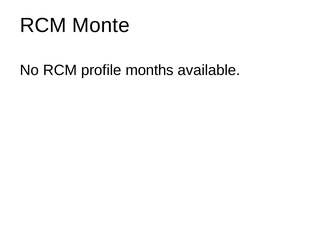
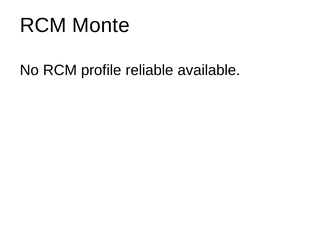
months: months -> reliable (150, 70)
